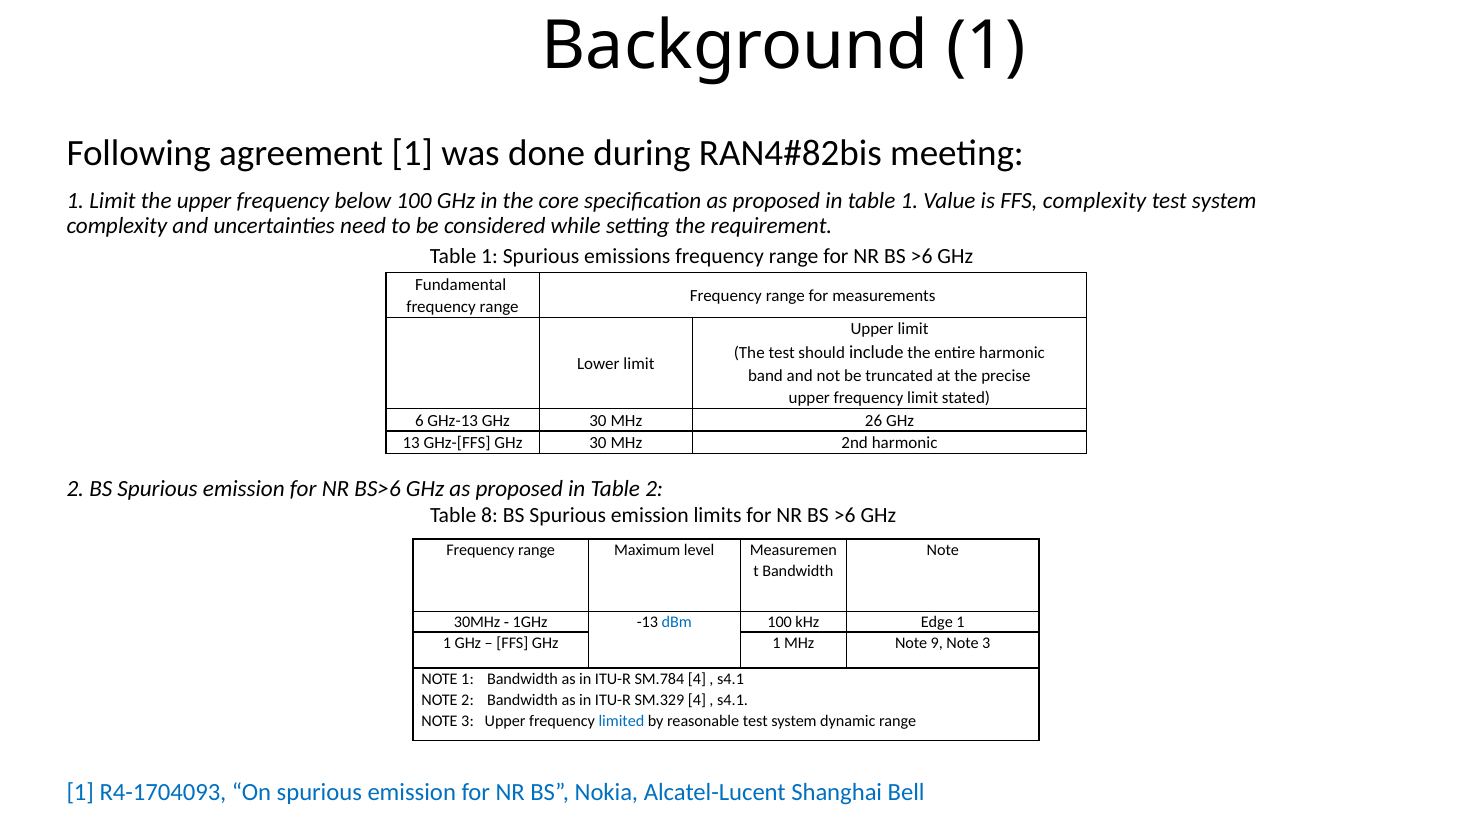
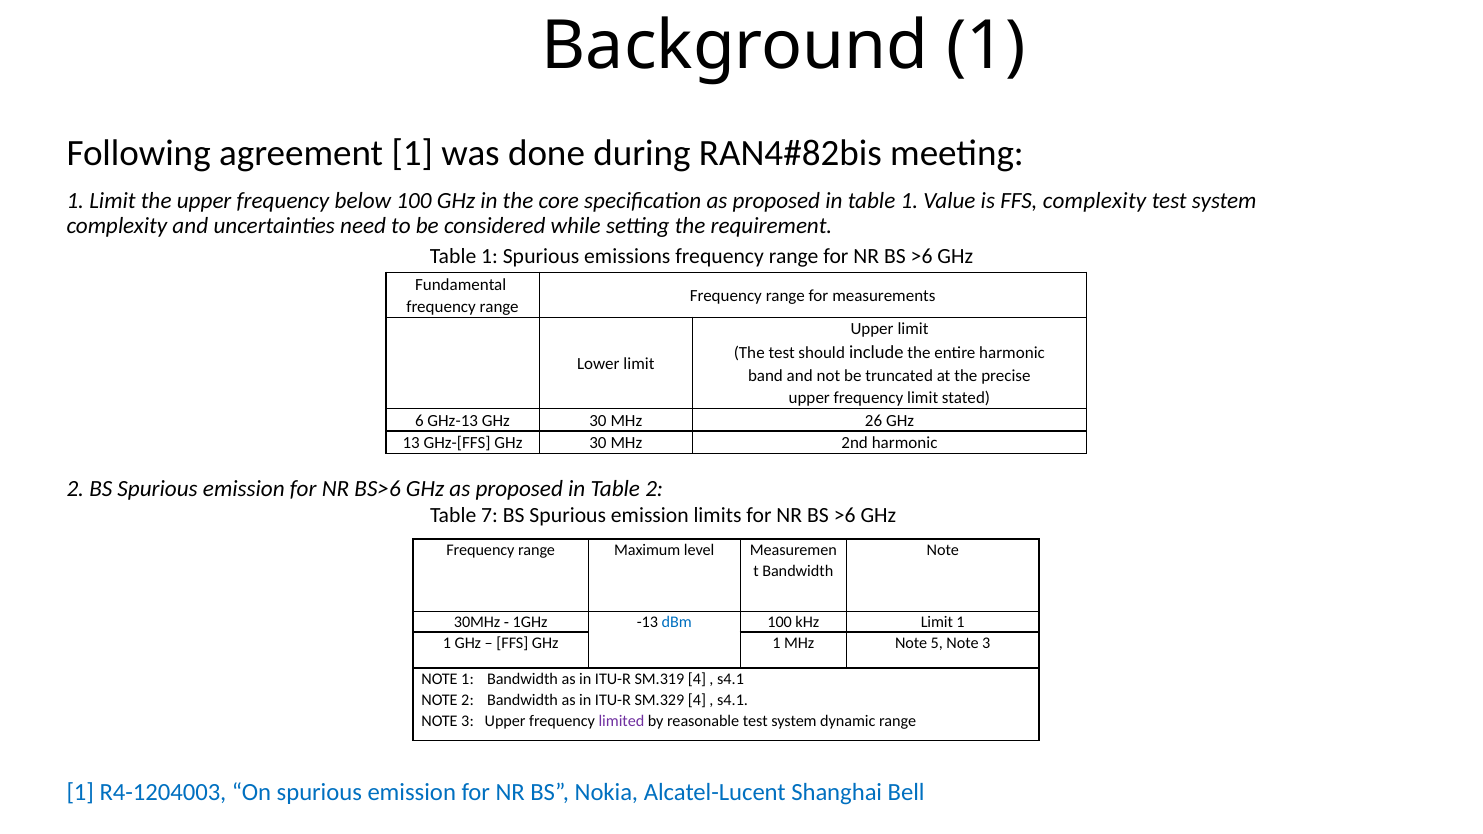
8: 8 -> 7 (490, 515)
kHz Edge: Edge -> Limit (937, 623)
9: 9 -> 5 (937, 644)
SM.784: SM.784 -> SM.319 (659, 680)
limited colour: blue -> purple (621, 722)
R4-1704093: R4-1704093 -> R4-1204003 (163, 792)
